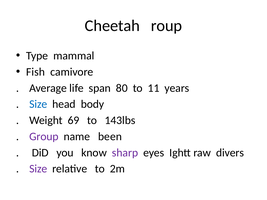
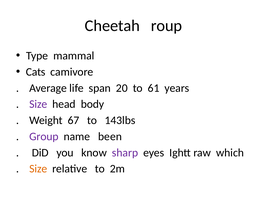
Fish: Fish -> Cats (36, 72)
80: 80 -> 20 (122, 88)
11: 11 -> 61 (154, 88)
Size colour: blue -> purple (38, 104)
69: 69 -> 67 (74, 120)
divers: divers -> which (230, 153)
Size colour: purple -> orange (38, 169)
